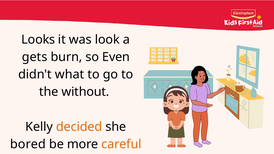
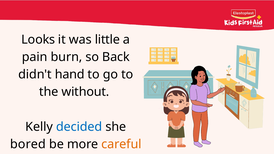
look: look -> little (107, 40)
gets: gets -> pain (35, 57)
Even: Even -> Back (116, 57)
what: what -> hand (70, 75)
decided colour: orange -> blue (79, 127)
